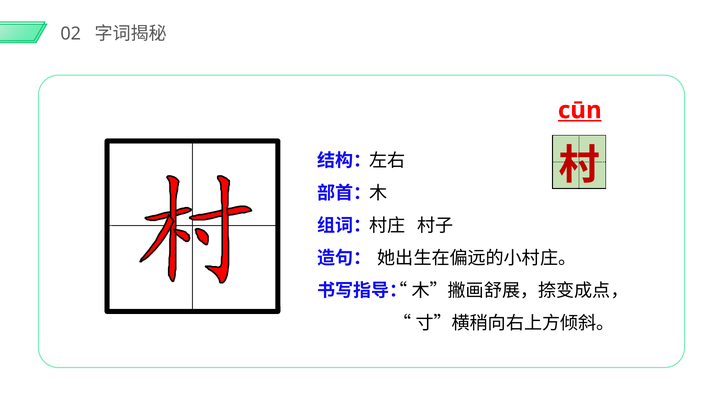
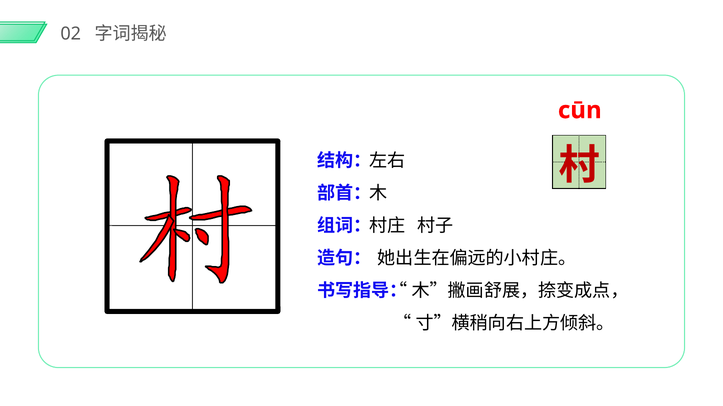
cūn underline: present -> none (580, 110)
